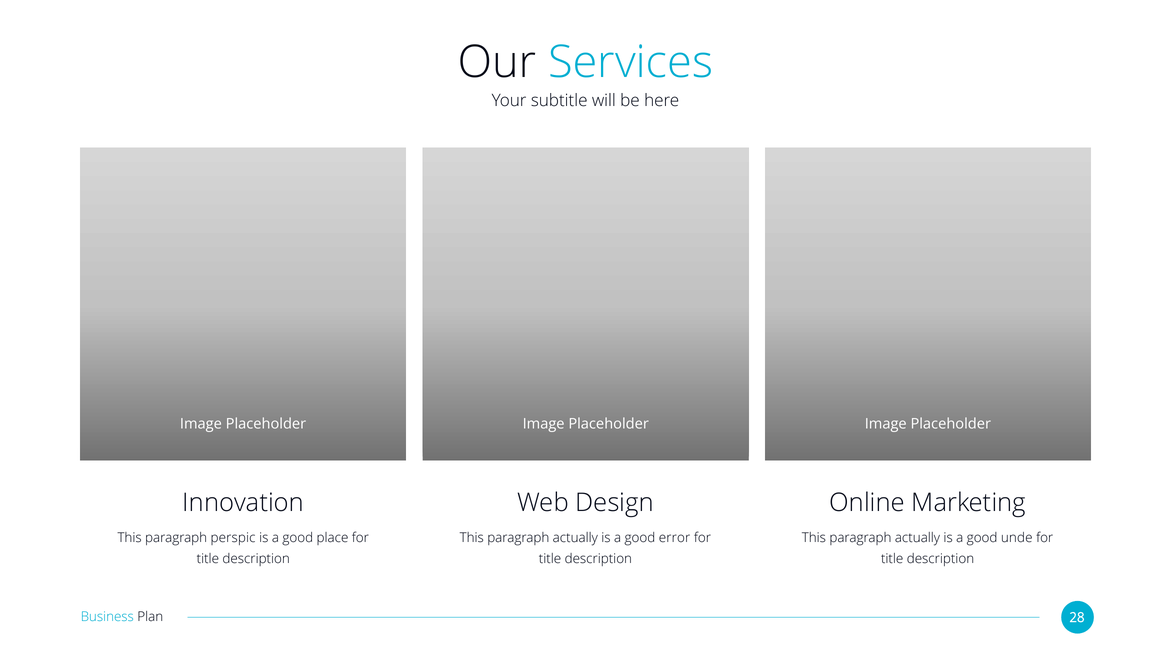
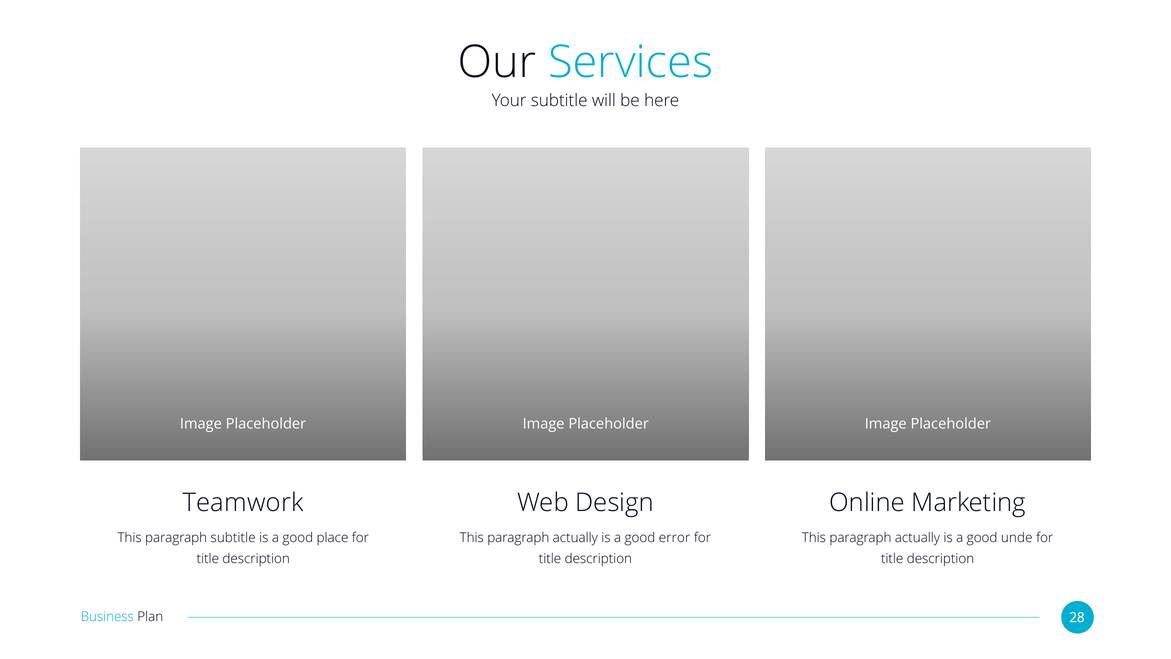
Innovation: Innovation -> Teamwork (243, 502)
paragraph perspic: perspic -> subtitle (233, 538)
